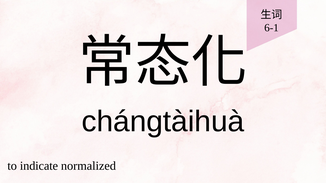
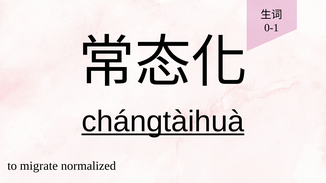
6-1: 6-1 -> 0-1 (271, 28)
chángtàihuà underline: none -> present (163, 122)
indicate: indicate -> migrate (39, 166)
